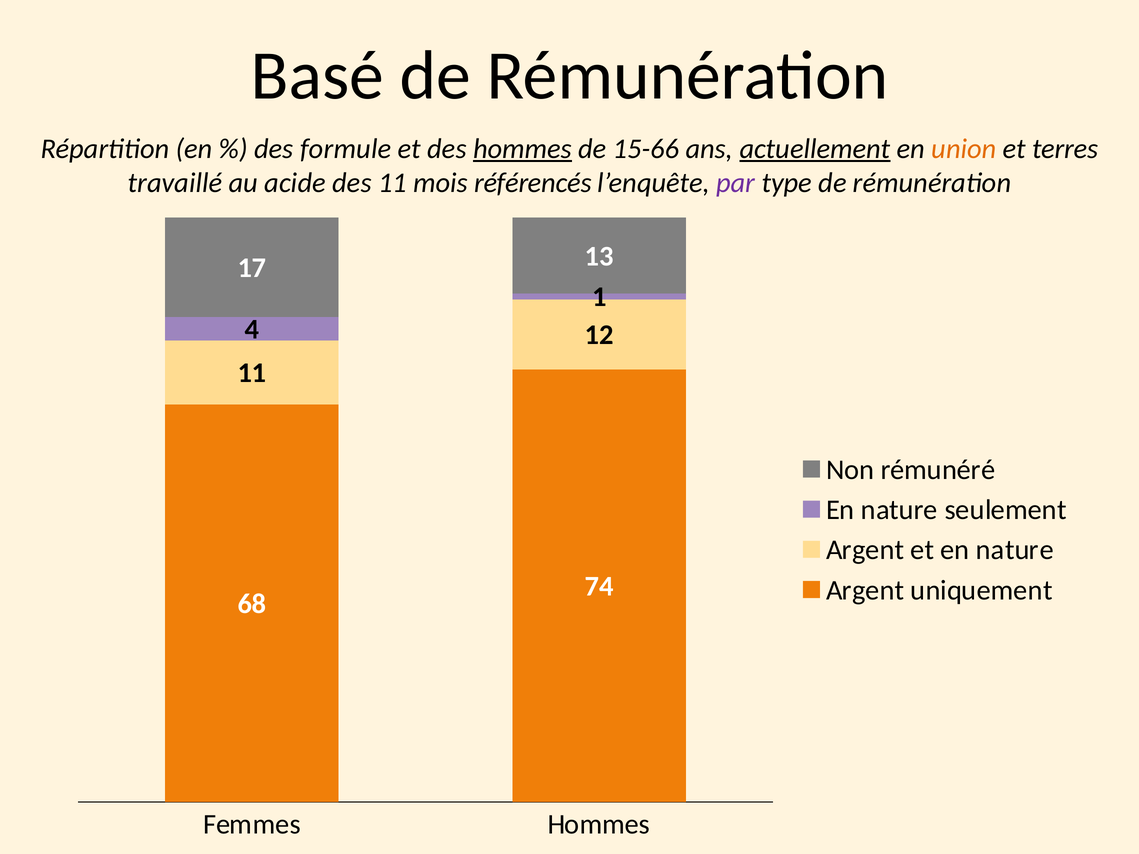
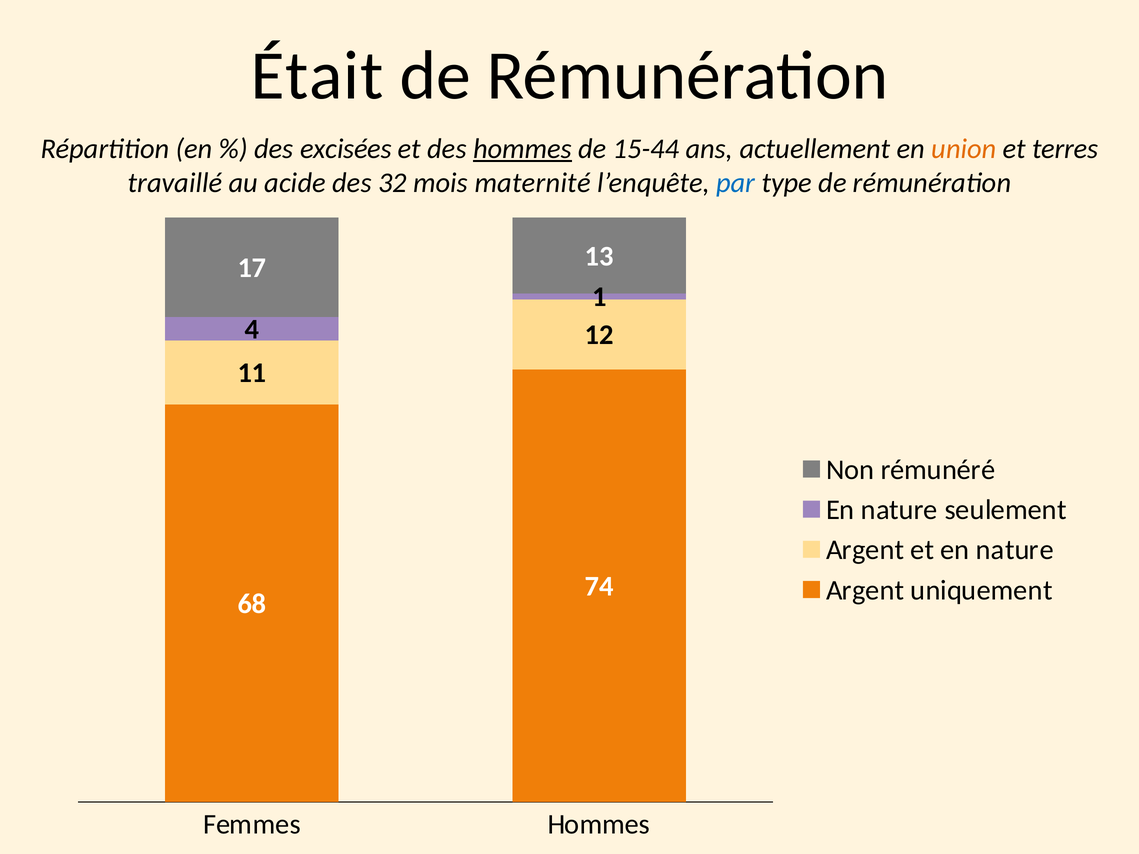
Basé: Basé -> Était (317, 76)
formule: formule -> excisées (346, 149)
15-66: 15-66 -> 15-44 (646, 149)
actuellement underline: present -> none (815, 149)
des 11: 11 -> 32 (392, 183)
référencés: référencés -> maternité (533, 183)
par colour: purple -> blue (736, 183)
